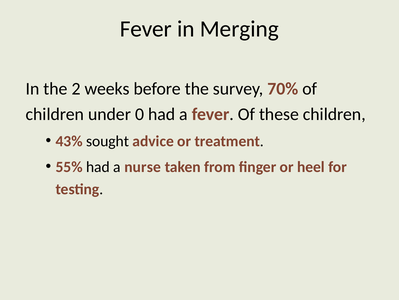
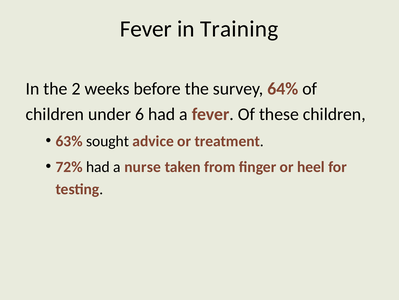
Merging: Merging -> Training (239, 29)
70%: 70% -> 64% (283, 88)
0: 0 -> 6 (140, 114)
43%: 43% -> 63% (69, 141)
55%: 55% -> 72% (69, 166)
